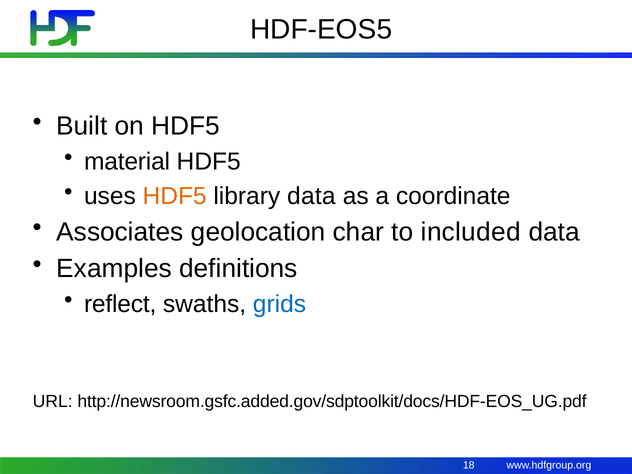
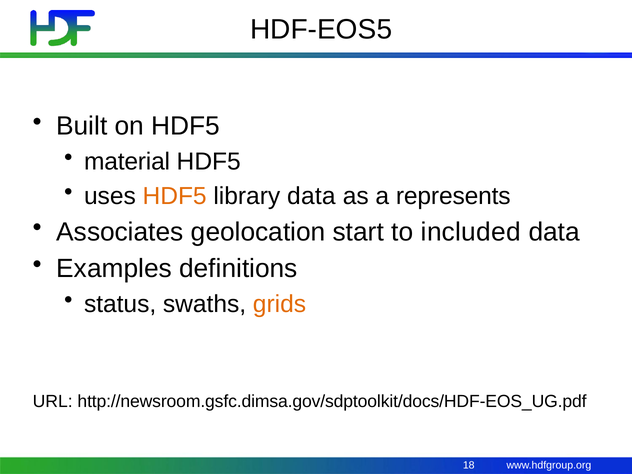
coordinate: coordinate -> represents (453, 196)
char: char -> start (358, 232)
reflect: reflect -> status (120, 304)
grids colour: blue -> orange (279, 304)
http://newsroom.gsfc.added.gov/sdptoolkit/docs/HDF-EOS_UG.pdf: http://newsroom.gsfc.added.gov/sdptoolkit/docs/HDF-EOS_UG.pdf -> http://newsroom.gsfc.dimsa.gov/sdptoolkit/docs/HDF-EOS_UG.pdf (332, 401)
